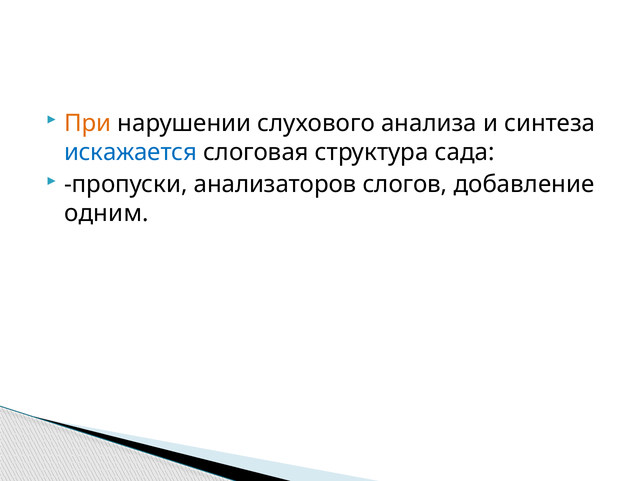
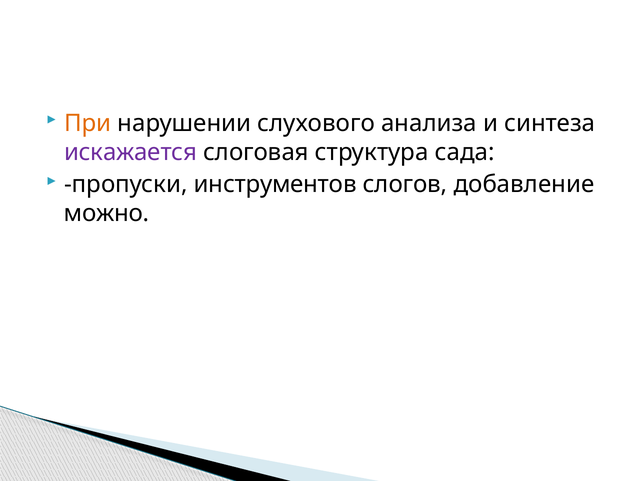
искажается colour: blue -> purple (131, 152)
анализаторов: анализаторов -> инструментов (275, 185)
одним: одним -> можно (107, 214)
